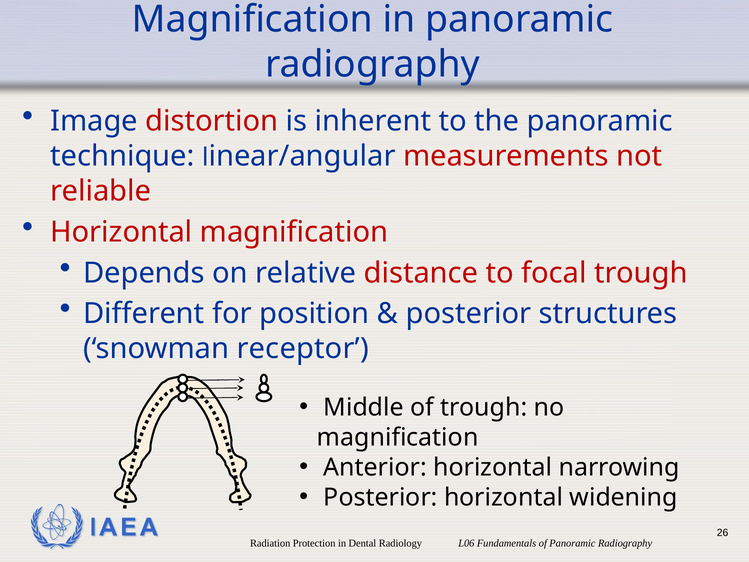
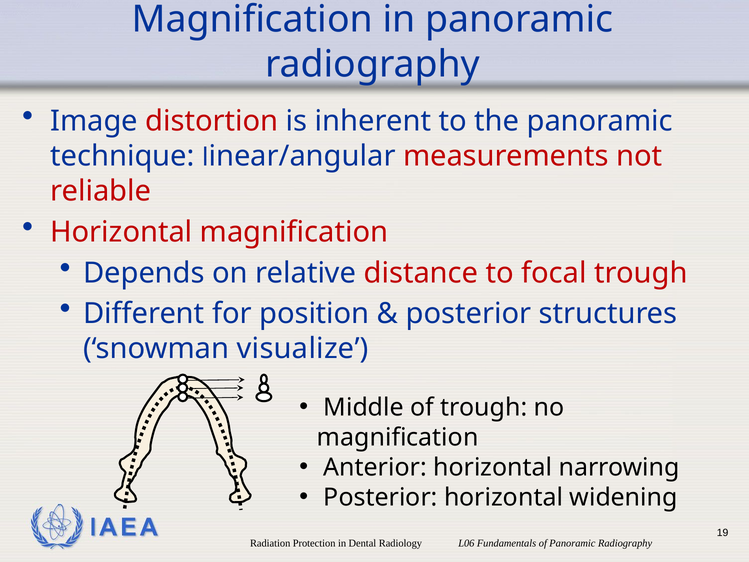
receptor: receptor -> visualize (303, 349)
26: 26 -> 19 (723, 532)
